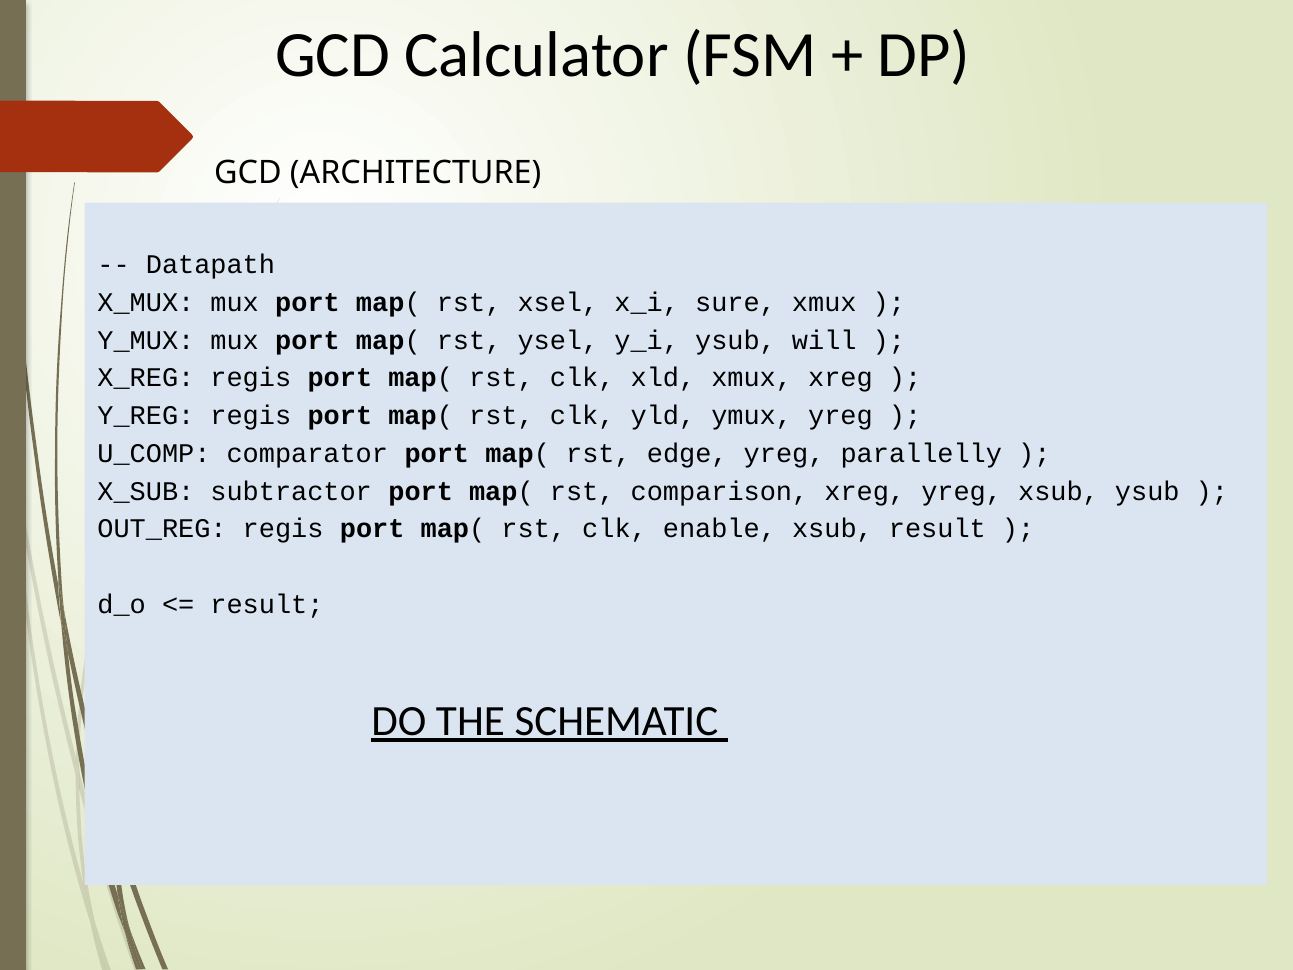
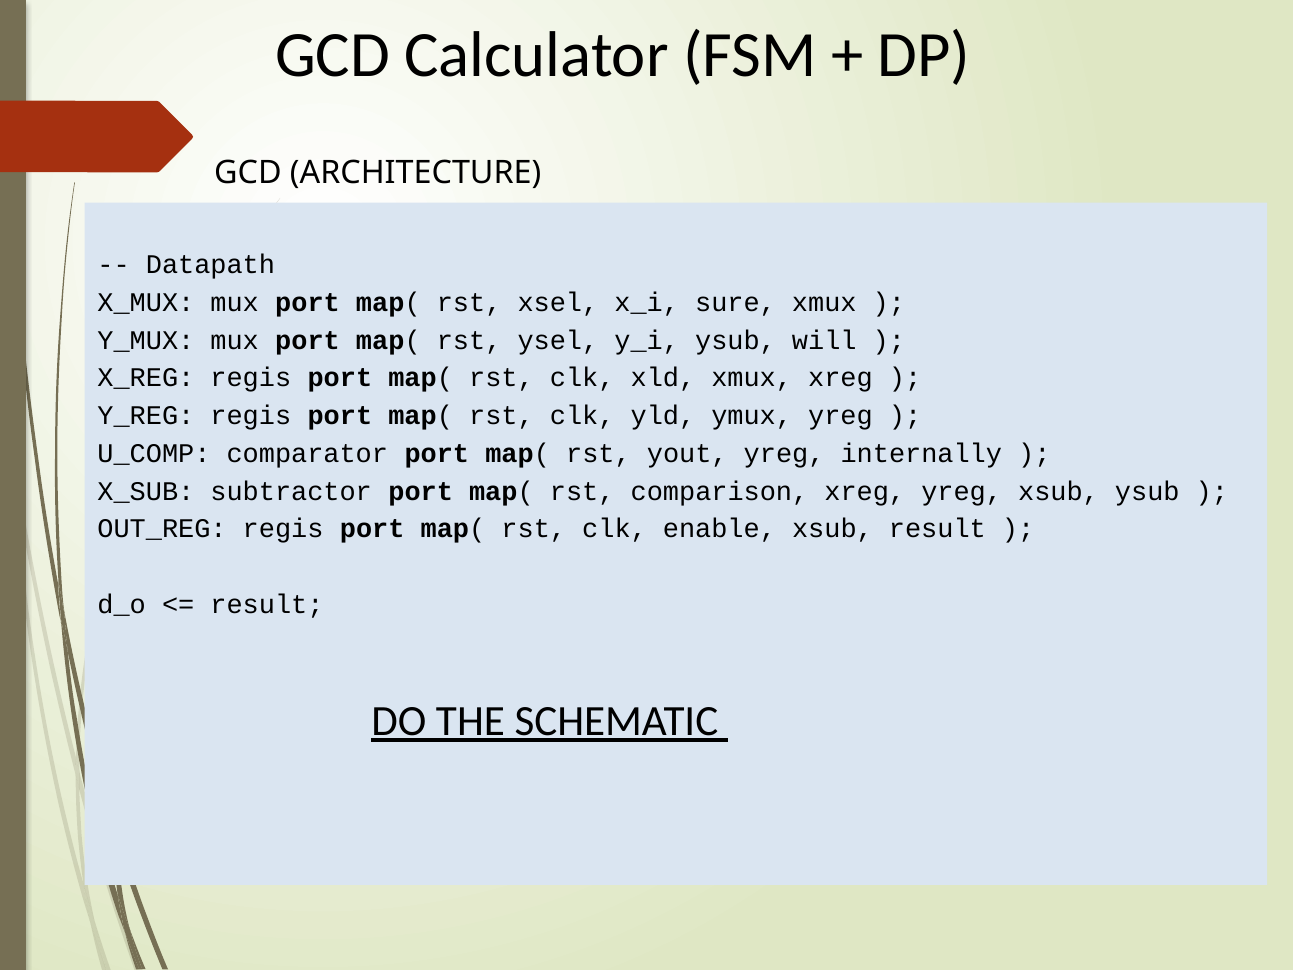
edge: edge -> yout (687, 453)
parallelly: parallelly -> internally (921, 453)
